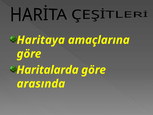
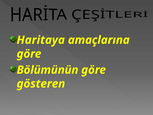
Haritalarda: Haritalarda -> Bölümünün (48, 70)
arasında: arasında -> gösteren (41, 84)
